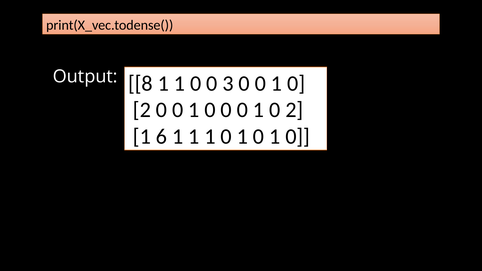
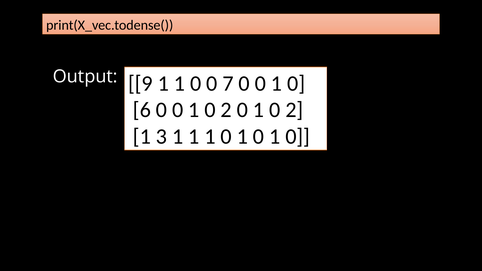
8: 8 -> 9 (140, 84)
3: 3 -> 7 (228, 84)
2: 2 -> 6 (142, 110)
0: 0 -> 2 (226, 110)
6: 6 -> 3 (162, 137)
